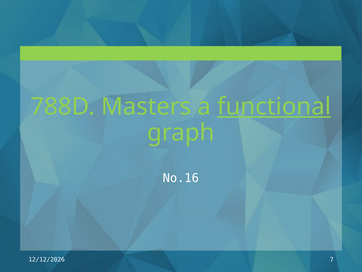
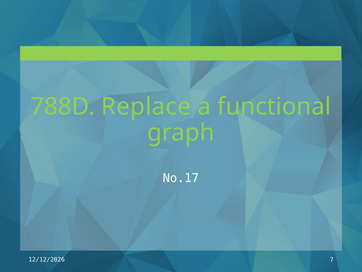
Masters: Masters -> Replace (146, 106)
functional underline: present -> none (274, 106)
No.16: No.16 -> No.17 (181, 178)
